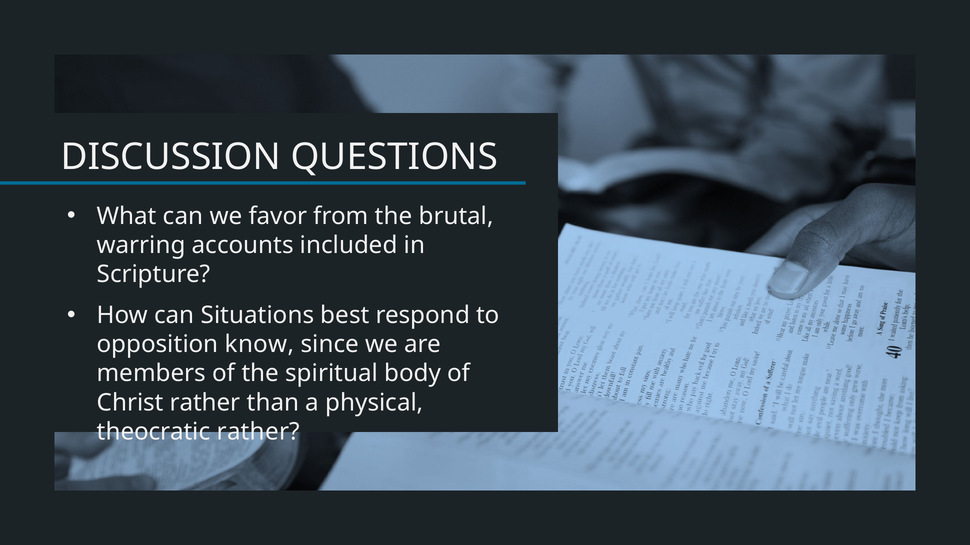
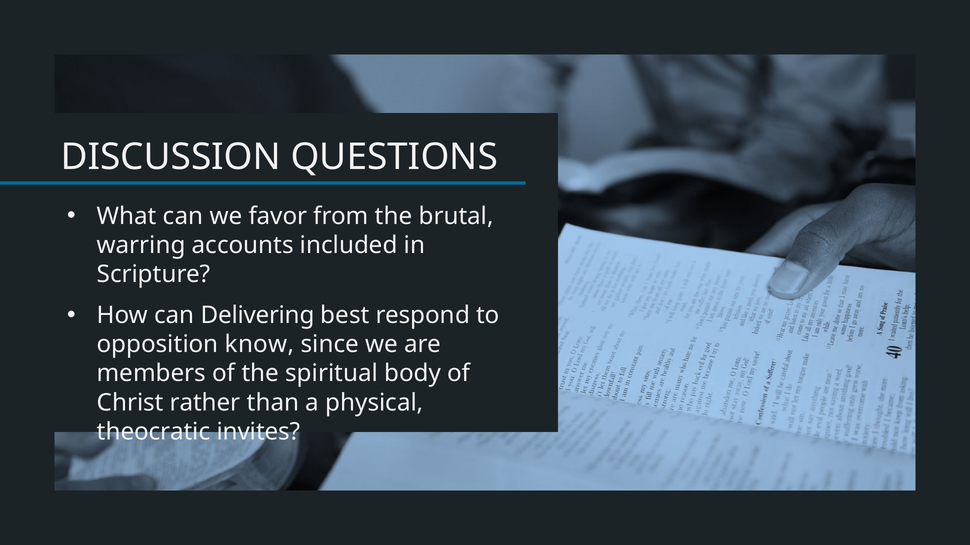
Situations: Situations -> Delivering (258, 316)
theocratic rather: rather -> invites (258, 432)
